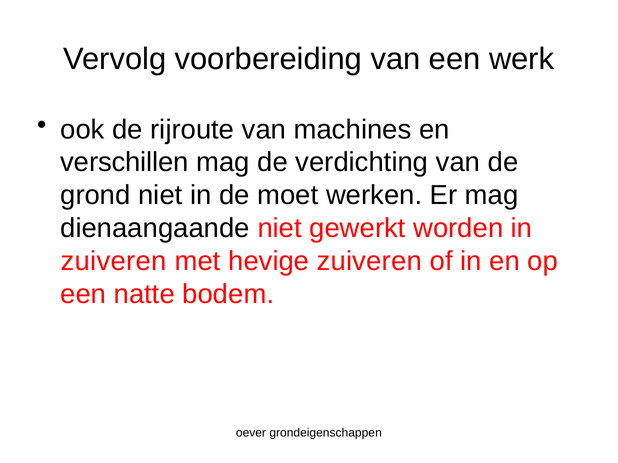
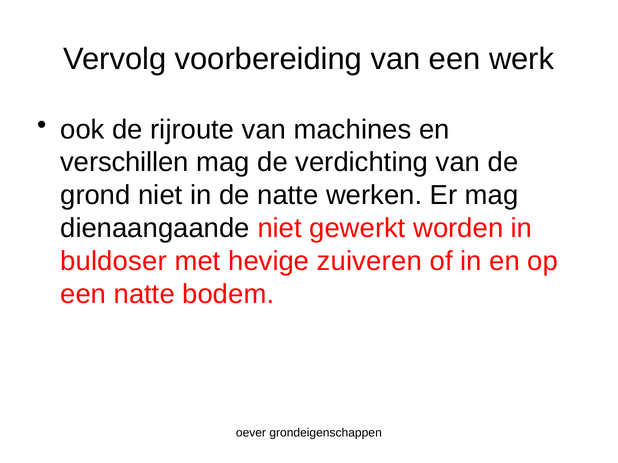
de moet: moet -> natte (288, 196)
zuiveren: zuiveren -> buldoser (114, 262)
